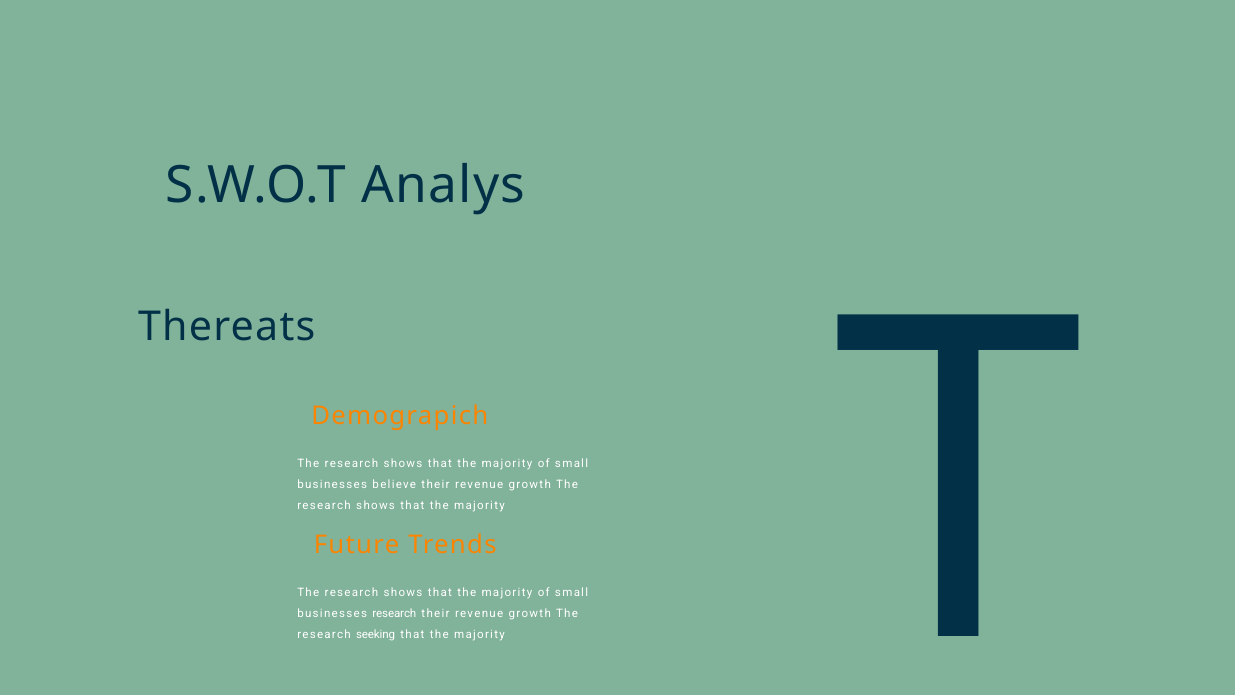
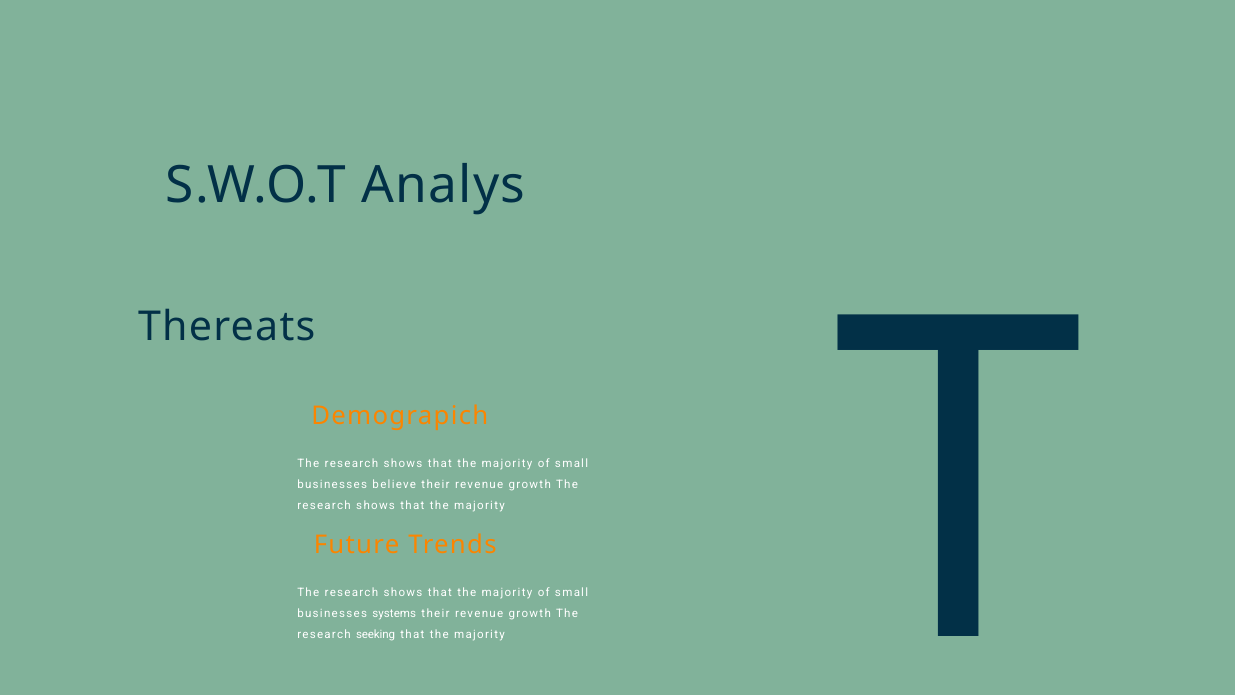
businesses research: research -> systems (394, 613)
